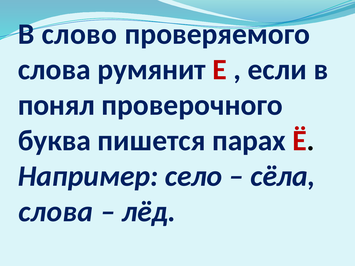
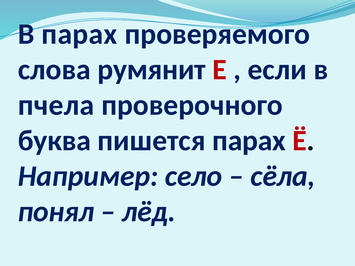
В слово: слово -> парах (79, 34)
понял: понял -> пчела (56, 105)
слова: слова -> понял (56, 212)
